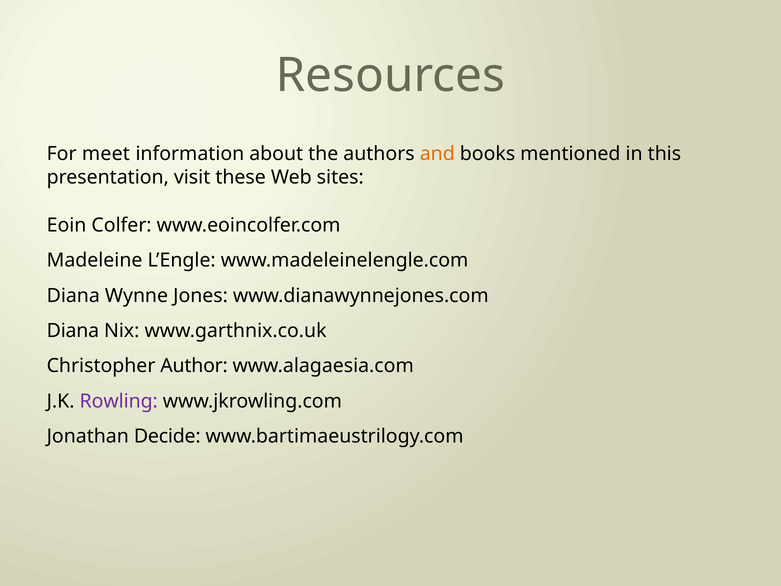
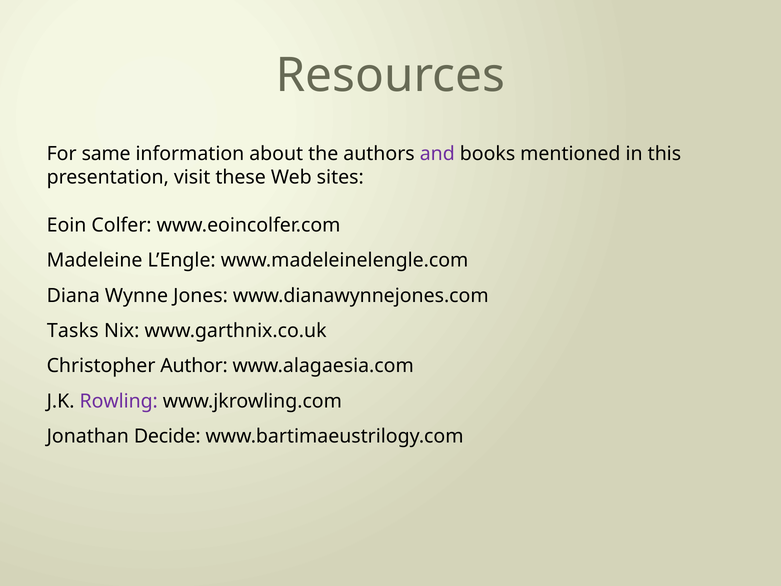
meet: meet -> same (106, 154)
and colour: orange -> purple (437, 154)
Diana: Diana -> Tasks (73, 331)
